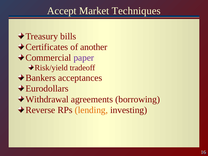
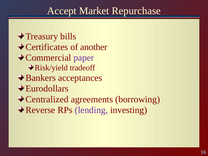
Techniques: Techniques -> Repurchase (136, 11)
Withdrawal: Withdrawal -> Centralized (47, 99)
lending colour: orange -> purple (91, 110)
